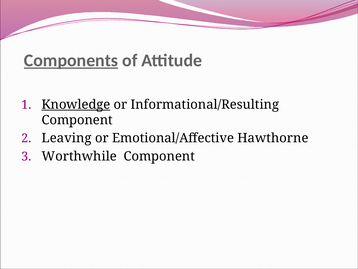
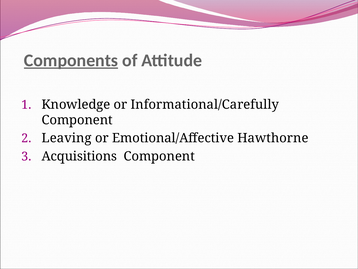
Knowledge underline: present -> none (76, 104)
Informational/Resulting: Informational/Resulting -> Informational/Carefully (205, 104)
Worthwhile: Worthwhile -> Acquisitions (79, 156)
